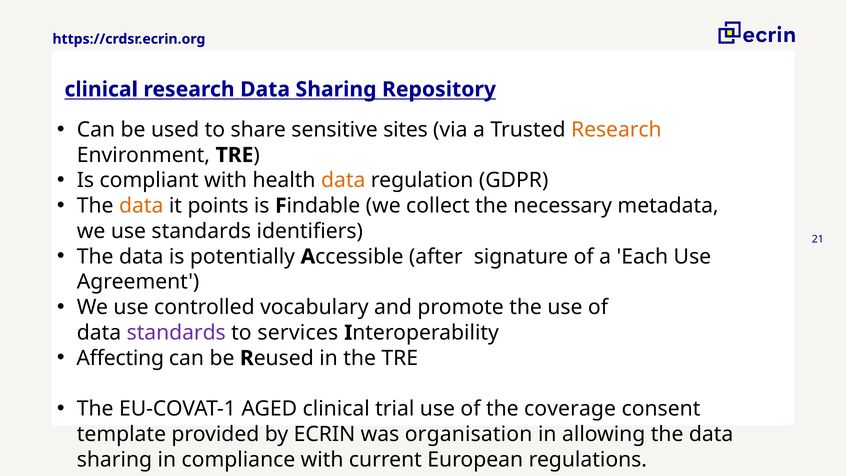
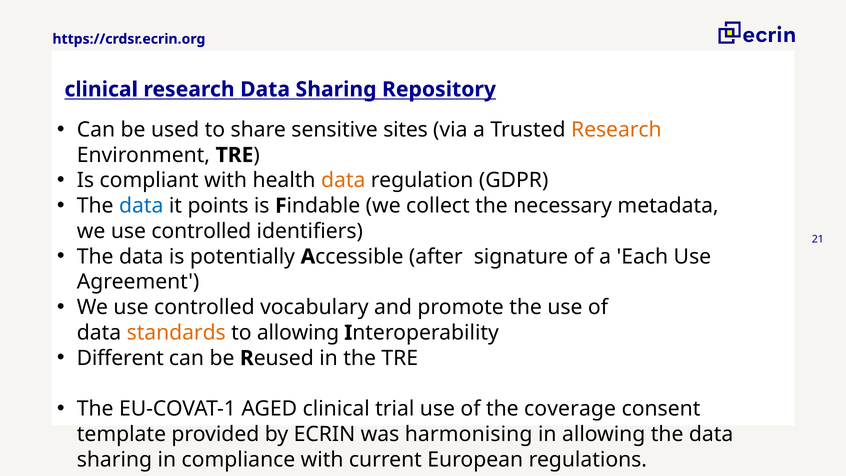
data colour: orange -> blue (141, 206)
standards: standards -> controlled (201, 231)
standards colour: purple -> orange (176, 333)
to services: services -> allowing (298, 333)
Affecting: Affecting -> Different (120, 358)
organisation: organisation -> harmonising (469, 434)
